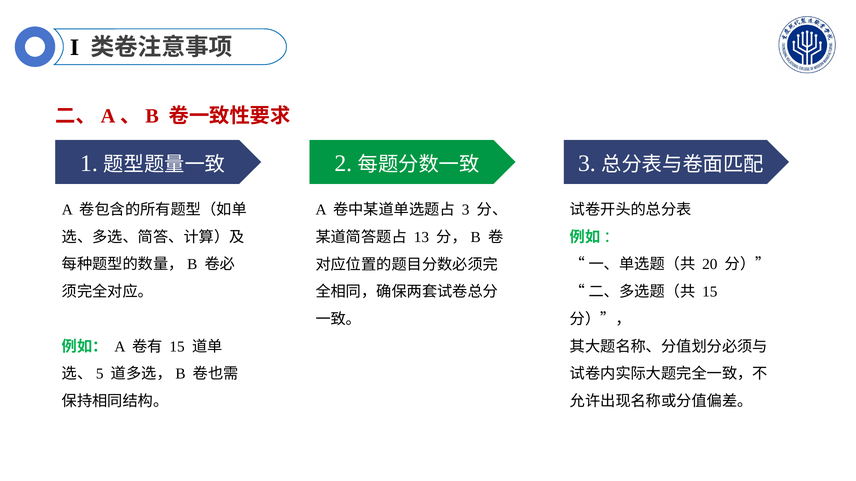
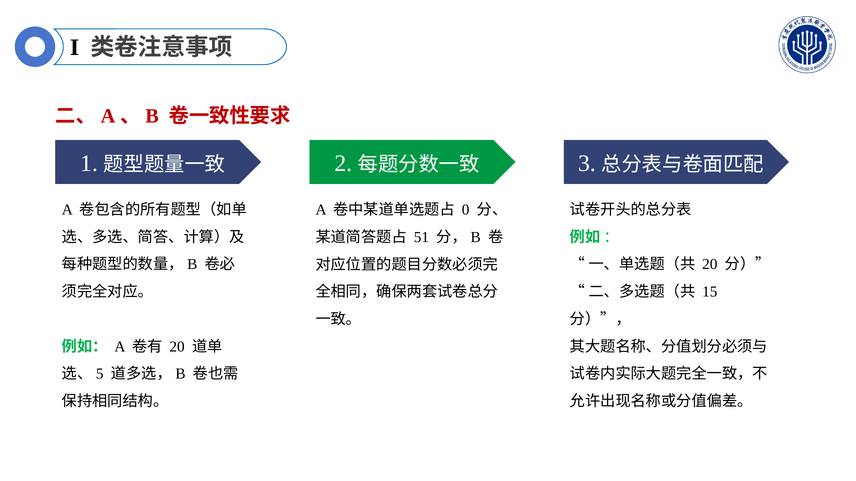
3: 3 -> 0 (466, 210)
13: 13 -> 51 (421, 237)
15: 15 -> 20 (177, 347)
